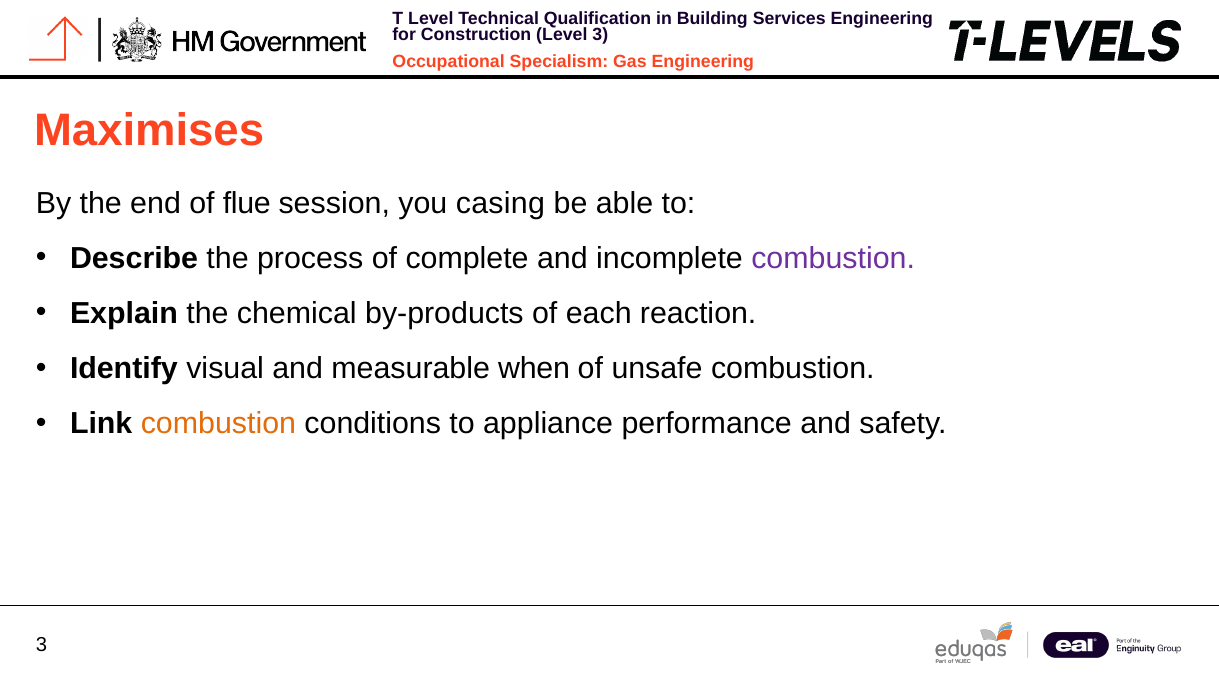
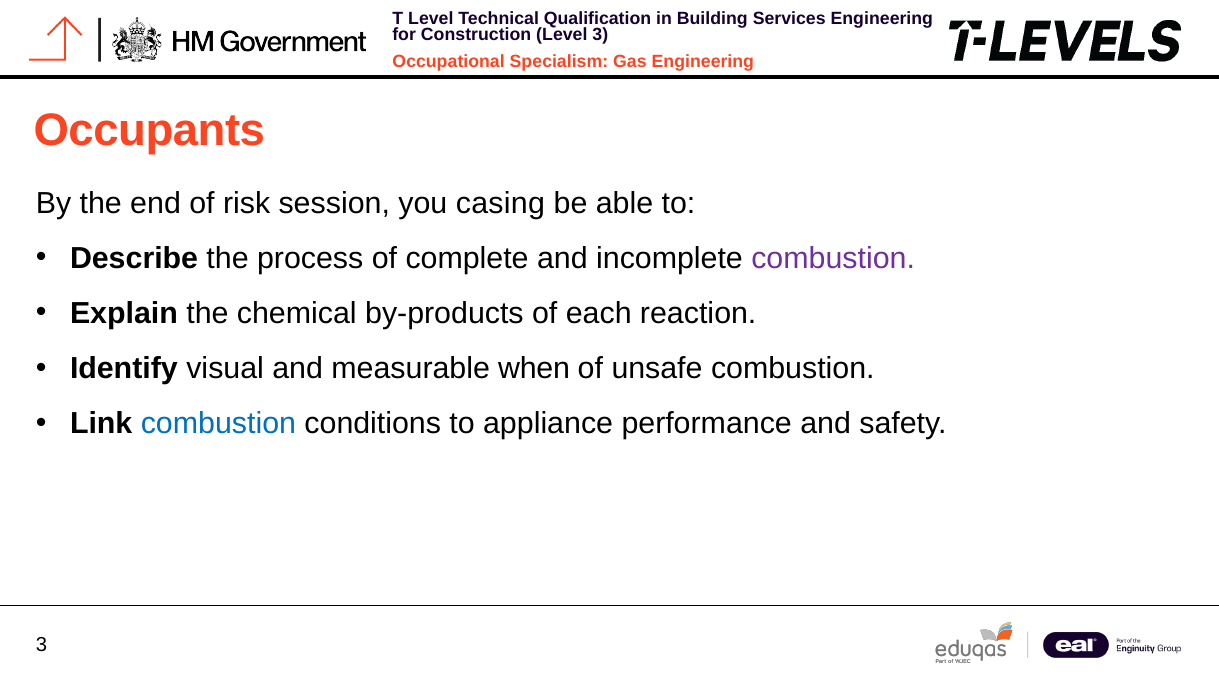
Maximises: Maximises -> Occupants (149, 131)
flue: flue -> risk (247, 203)
combustion colour: orange -> blue (218, 424)
